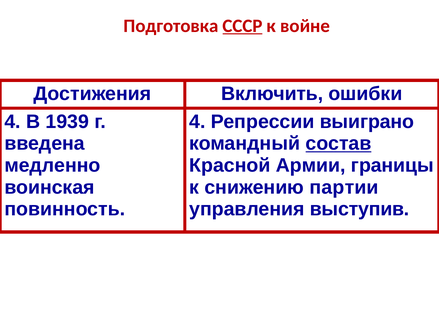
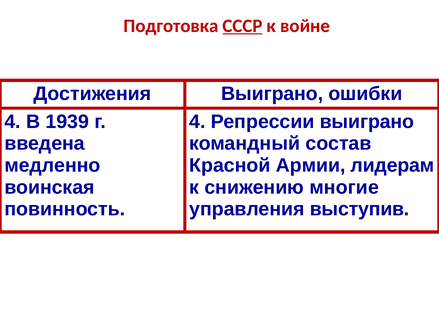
Достижения Включить: Включить -> Выиграно (272, 94)
состав underline: present -> none (338, 144)
границы: границы -> лидерам (392, 165)
партии: партии -> многие (344, 187)
